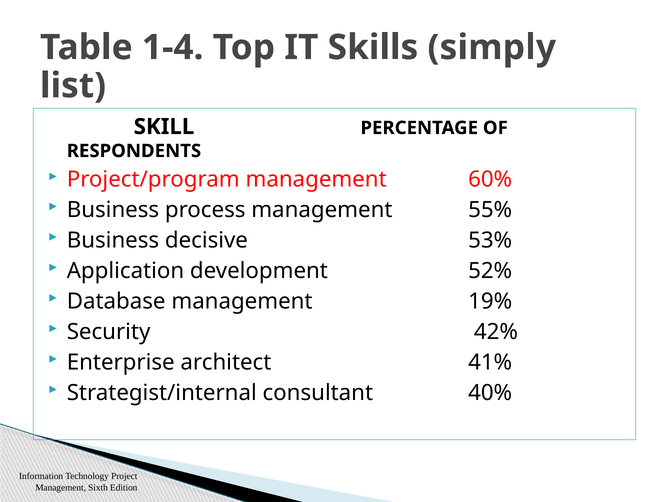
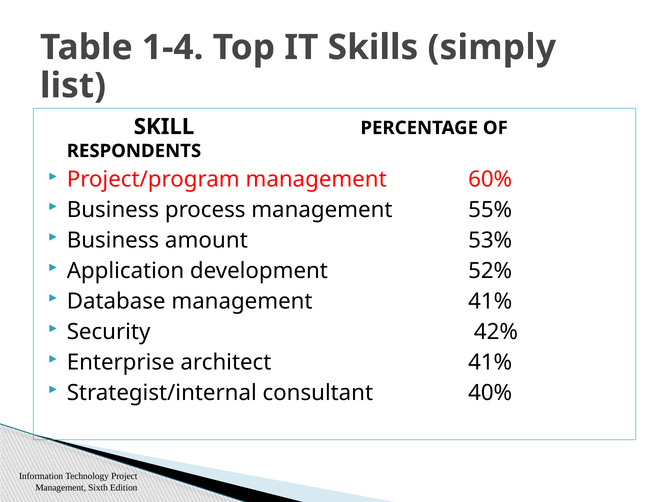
decisive: decisive -> amount (206, 240)
management 19%: 19% -> 41% (490, 301)
